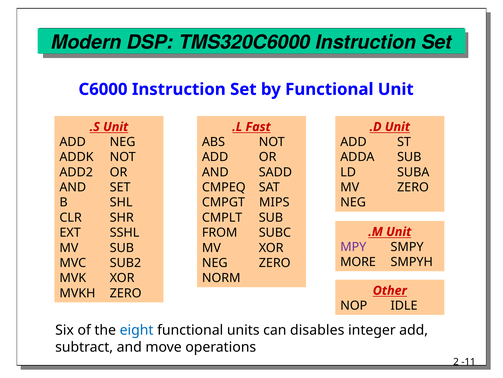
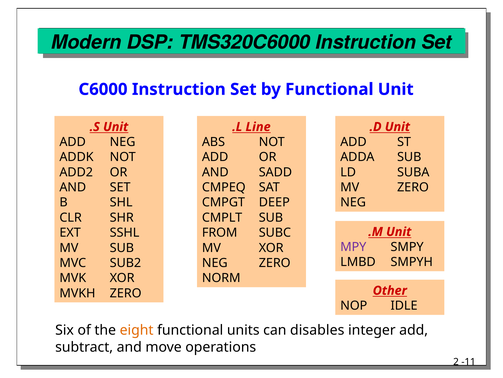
Fast: Fast -> Line (258, 127)
MIPS: MIPS -> DEEP (274, 202)
MORE: MORE -> LMBD (358, 262)
eight colour: blue -> orange (137, 330)
